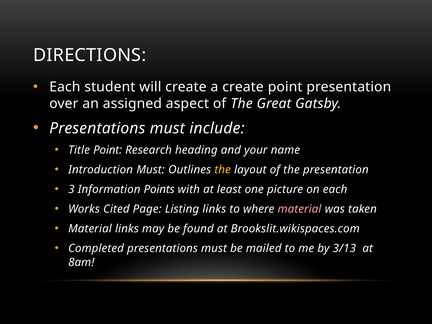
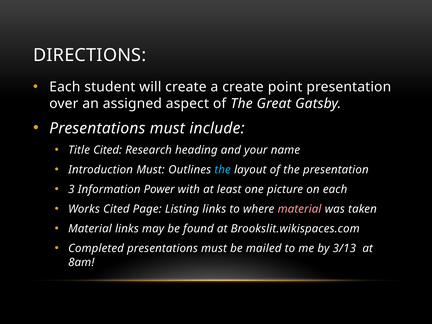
Title Point: Point -> Cited (108, 150)
the colour: yellow -> light blue (223, 170)
Points: Points -> Power (159, 190)
